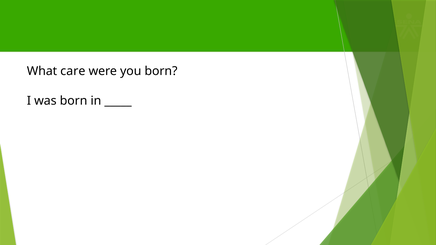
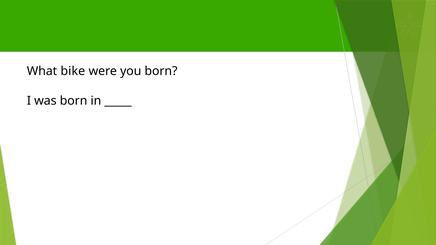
care: care -> bike (73, 71)
